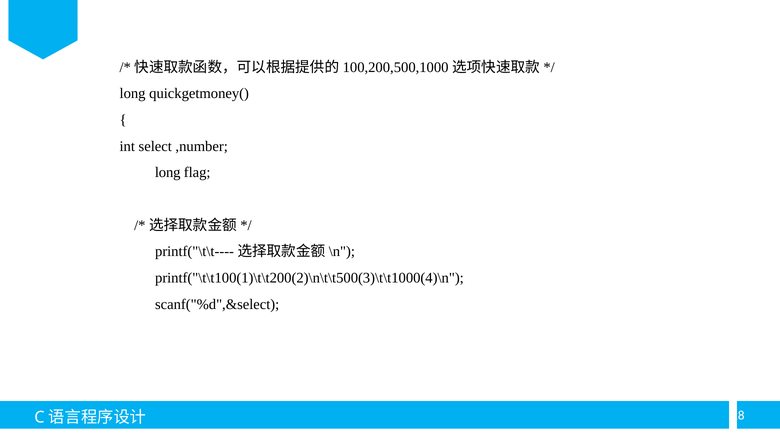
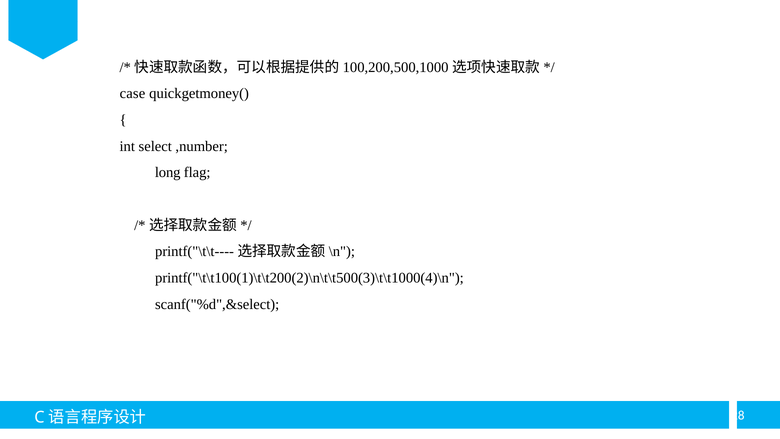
long: long -> case (132, 93)
